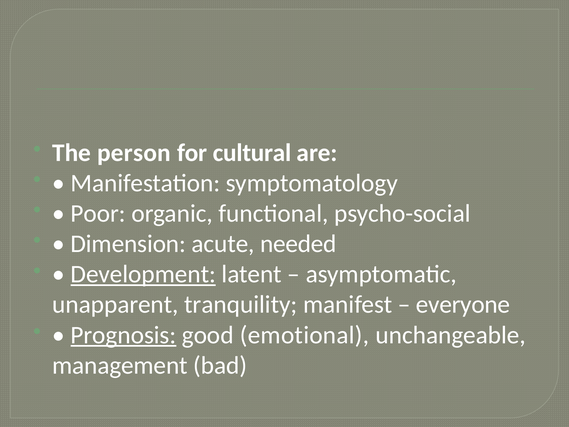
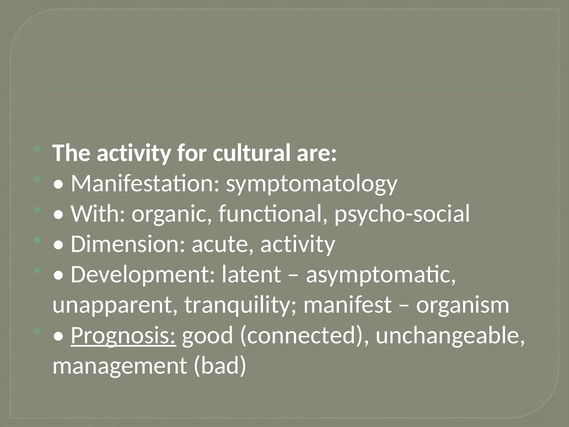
The person: person -> activity (134, 153)
Poor: Poor -> With (98, 213)
acute needed: needed -> activity (298, 244)
Development underline: present -> none (143, 274)
everyone: everyone -> organism (463, 304)
emotional: emotional -> connected (305, 335)
